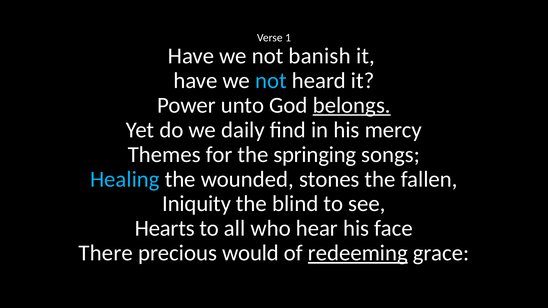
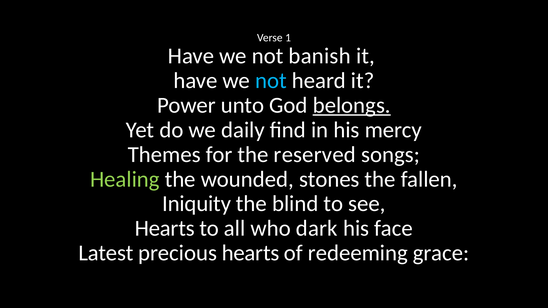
springing: springing -> reserved (315, 155)
Healing colour: light blue -> light green (125, 179)
hear: hear -> dark (317, 229)
There: There -> Latest (106, 253)
precious would: would -> hearts (251, 253)
redeeming underline: present -> none (358, 253)
